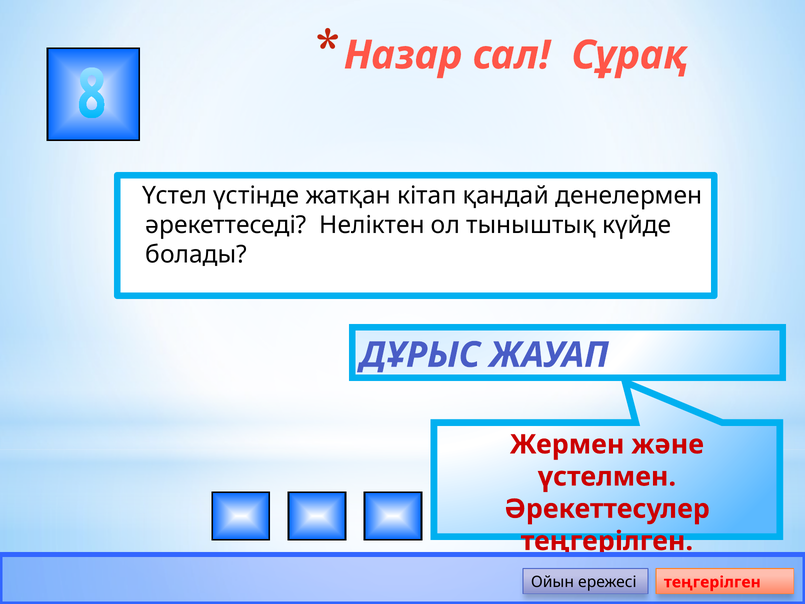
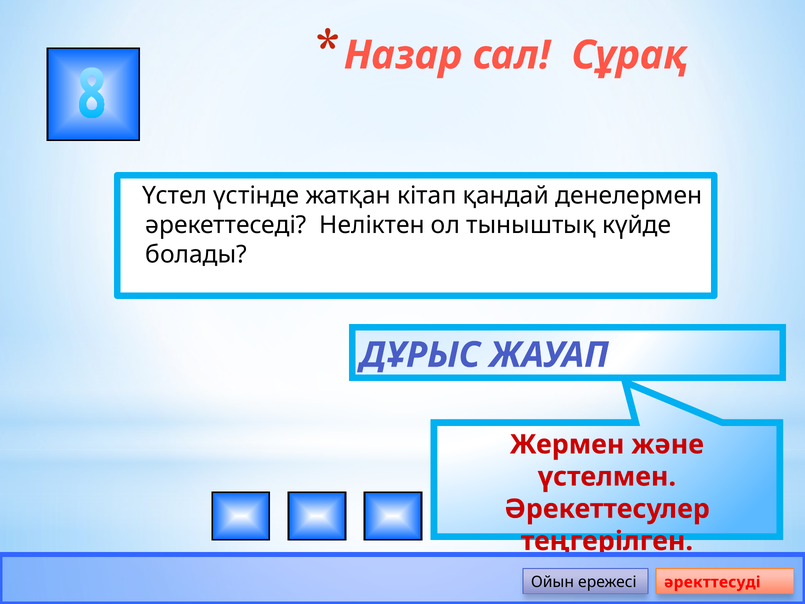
ережесі теңгерілген: теңгерілген -> әректтесуді (712, 582)
